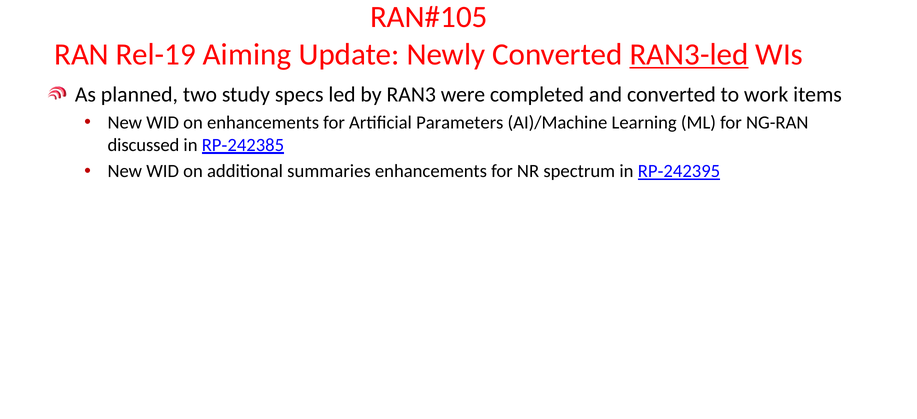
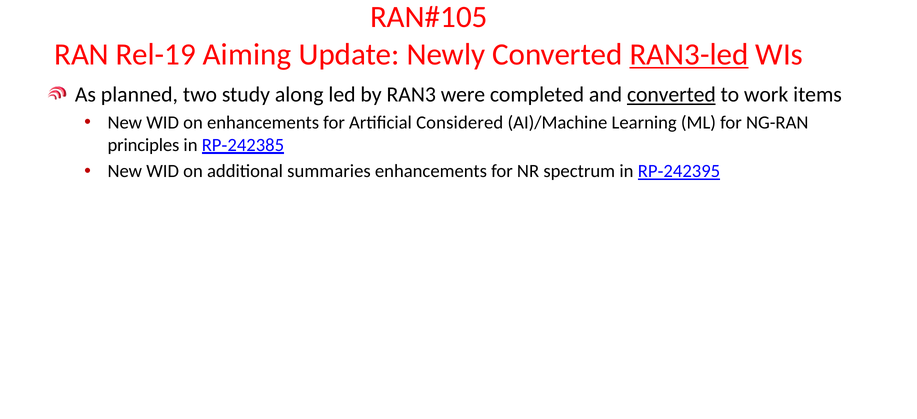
specs: specs -> along (299, 95)
converted underline: none -> present (671, 95)
Parameters: Parameters -> Considered (460, 123)
discussed: discussed -> principles (143, 145)
